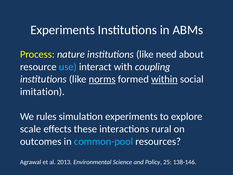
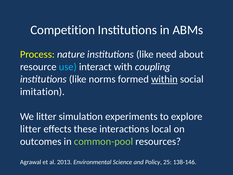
Experiments: Experiments -> Competition (63, 30)
norms underline: present -> none (102, 79)
We rules: rules -> litter (46, 116)
scale: scale -> litter (31, 129)
rural: rural -> local (161, 129)
common-pool colour: light blue -> light green (104, 141)
